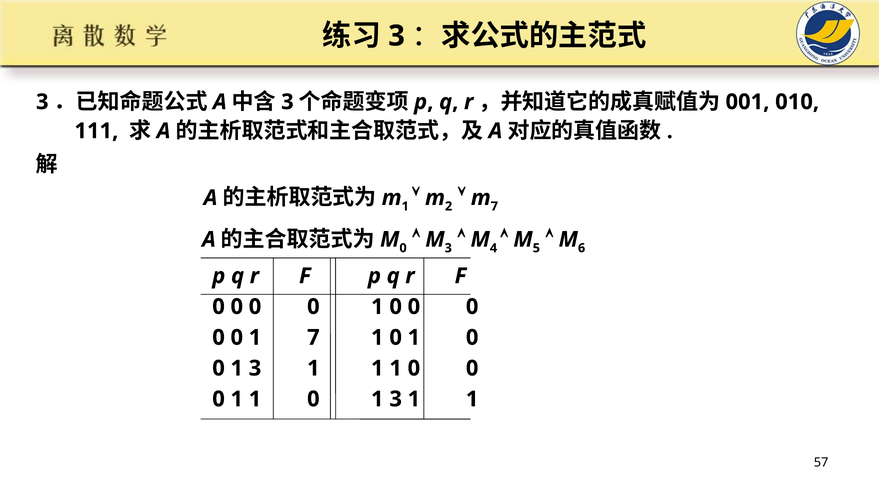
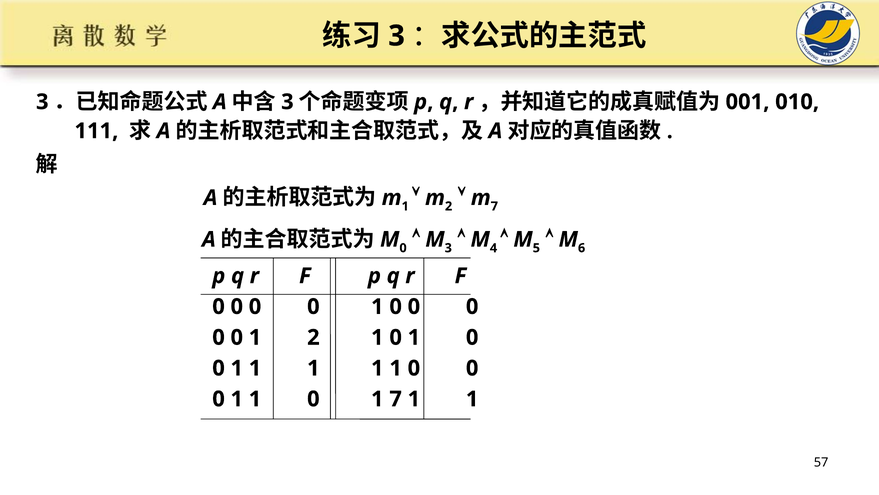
1 7: 7 -> 2 (313, 337)
3: 3 -> 1 (255, 368)
1 0 1 3: 3 -> 7 (396, 399)
